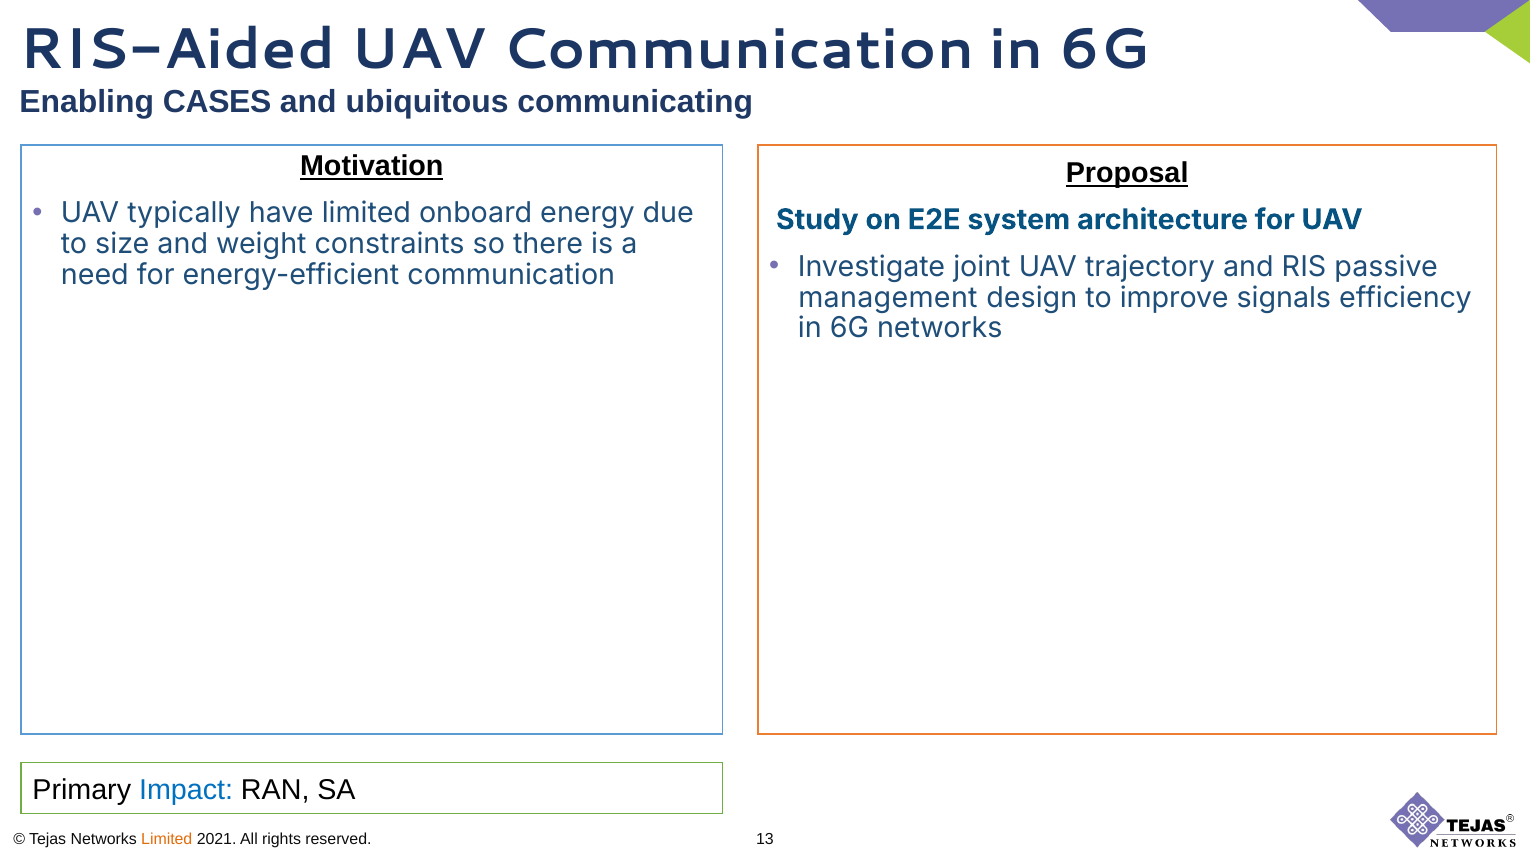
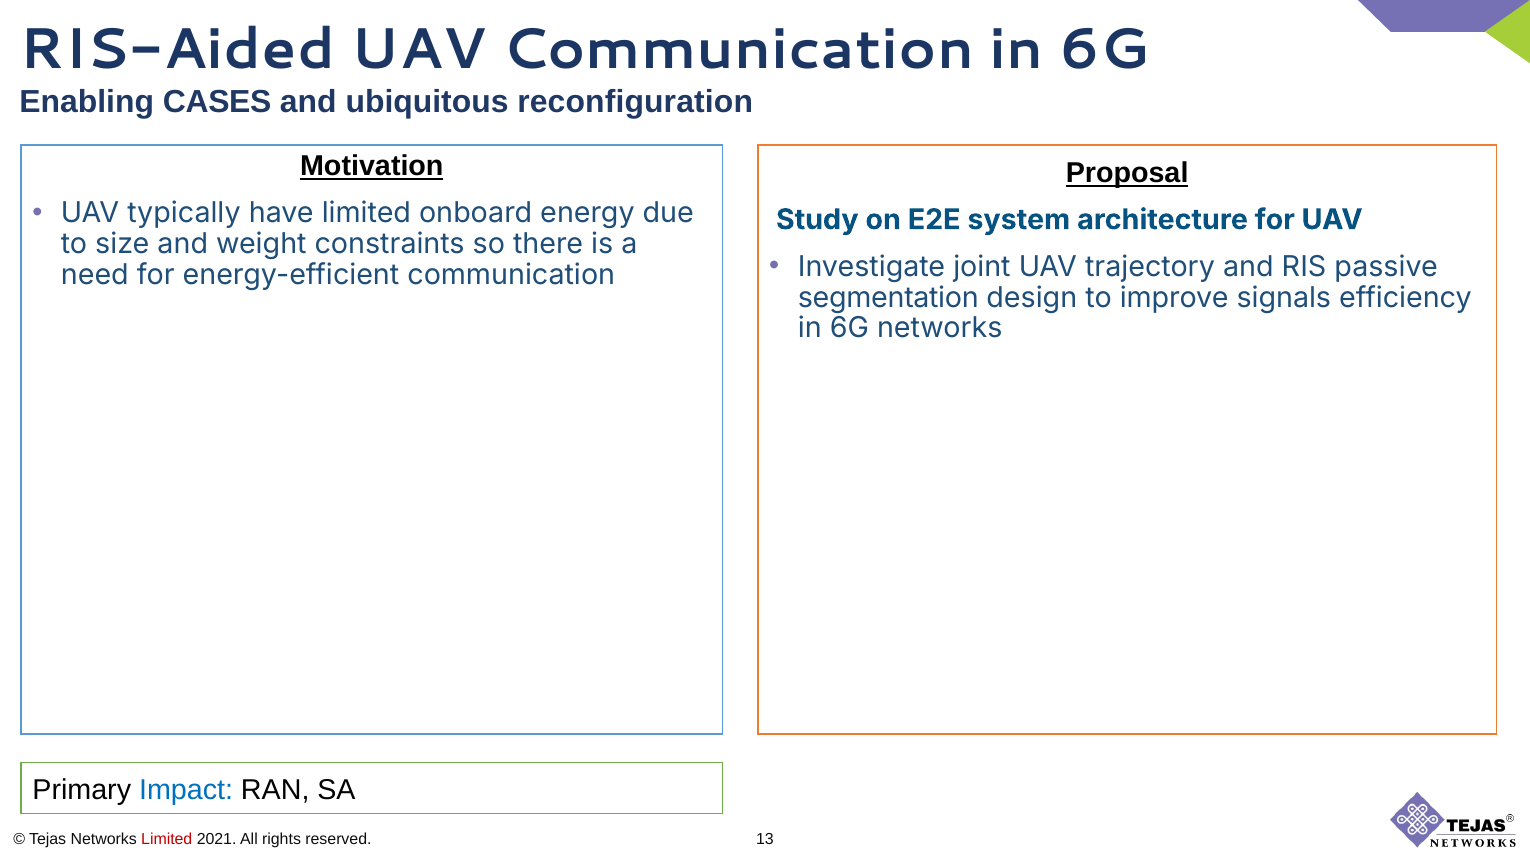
communicating: communicating -> reconfiguration (635, 102)
management: management -> segmentation (888, 298)
Limited colour: orange -> red (167, 839)
